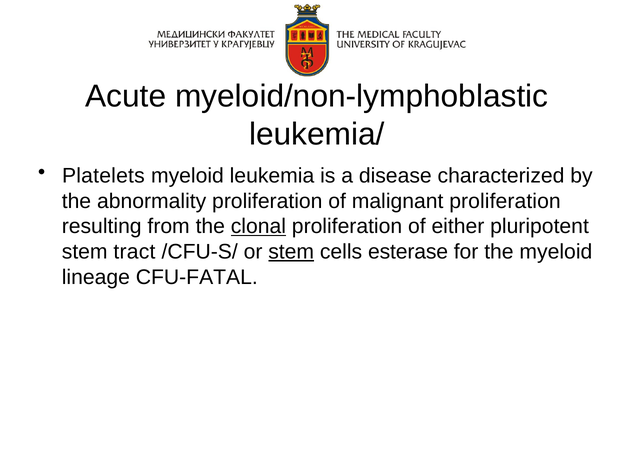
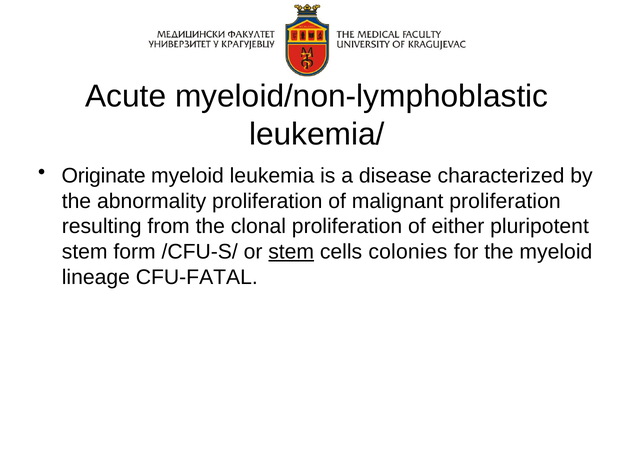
Platelets: Platelets -> Originate (104, 176)
clonal underline: present -> none (258, 227)
tract: tract -> form (135, 252)
esterase: esterase -> colonies (408, 252)
